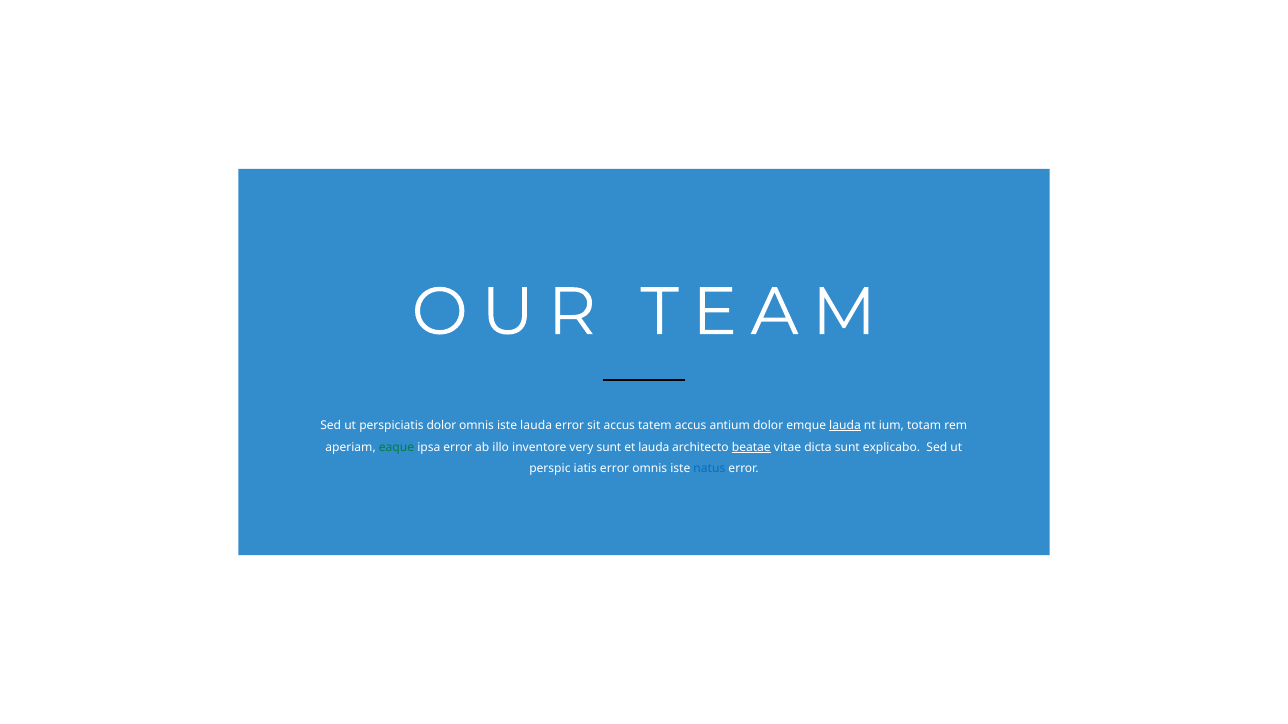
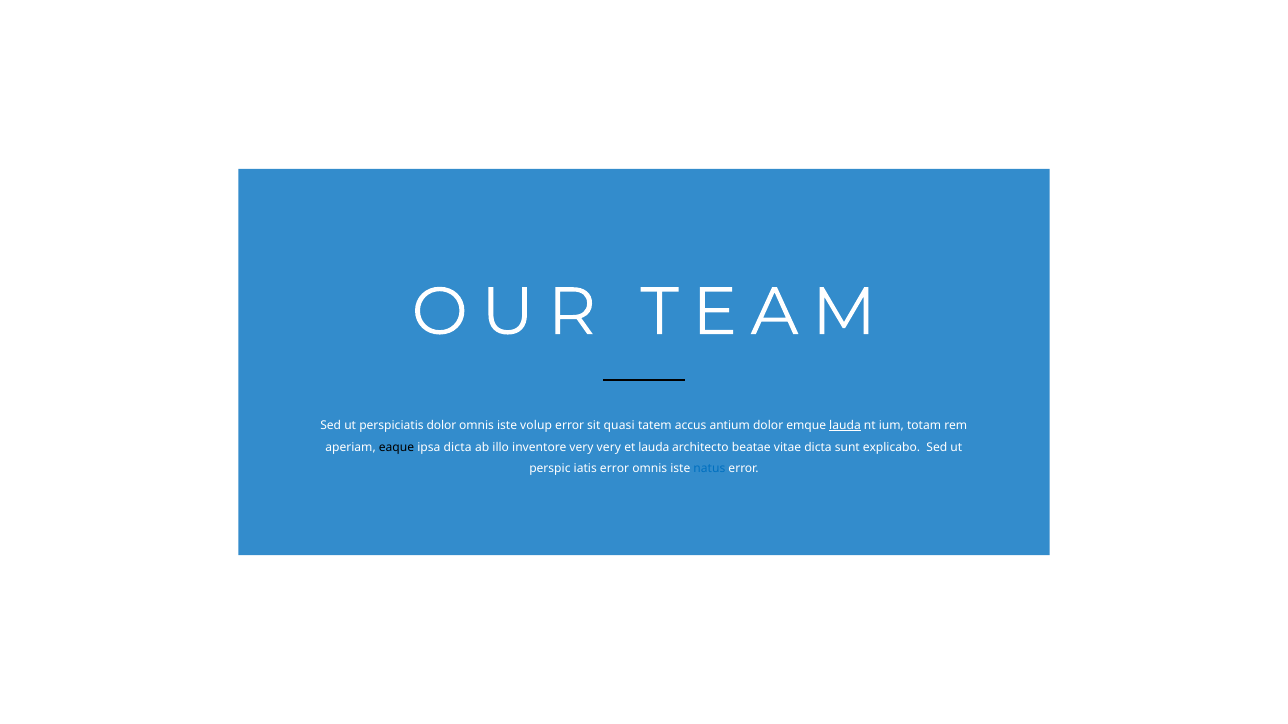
iste lauda: lauda -> volup (536, 426)
sit accus: accus -> quasi (619, 426)
eaque colour: green -> black (397, 448)
ipsa error: error -> dicta (458, 448)
very sunt: sunt -> very (609, 448)
beatae underline: present -> none (751, 448)
